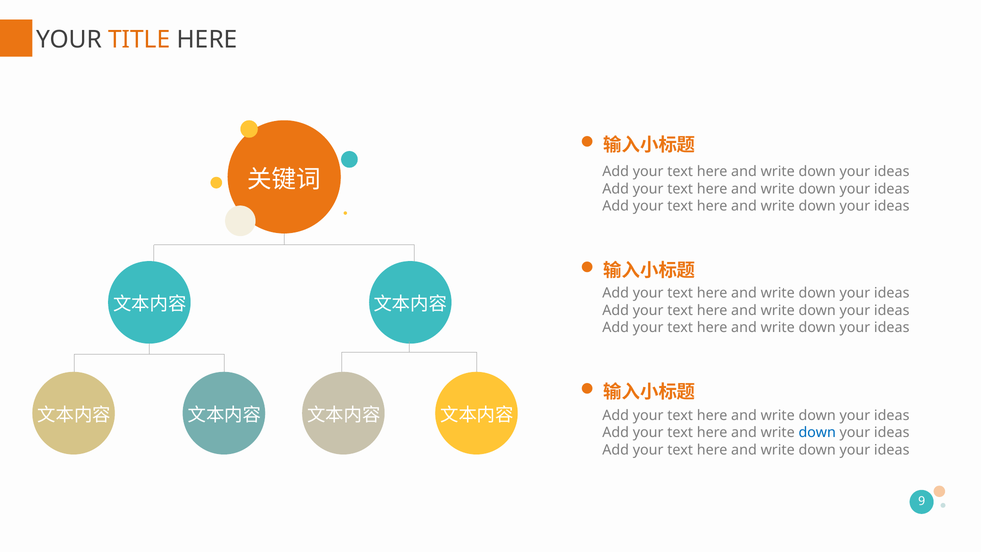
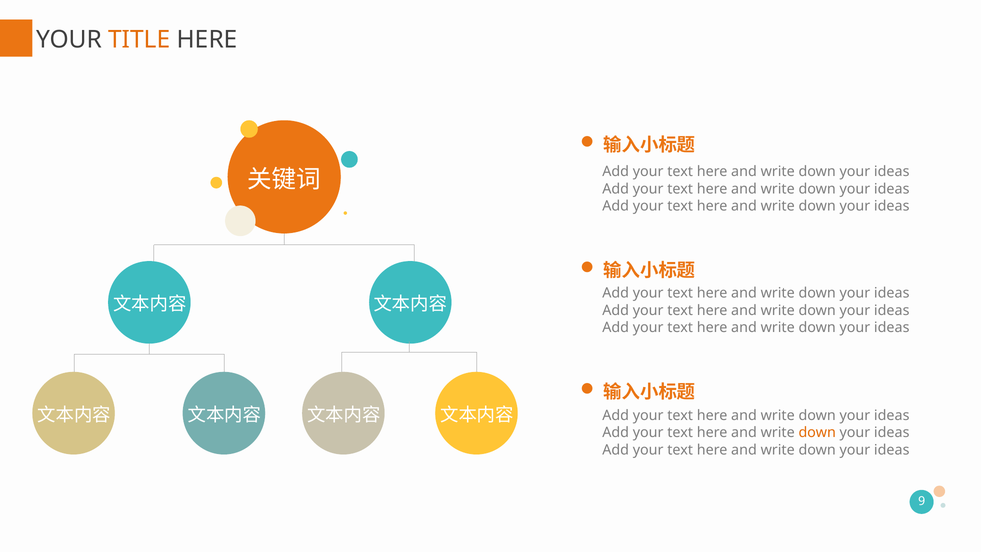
down colour: blue -> orange (817, 433)
